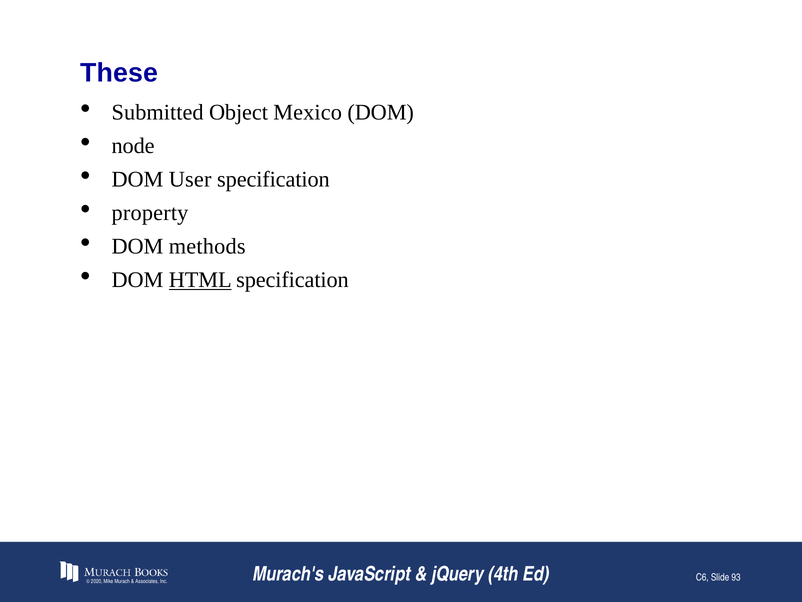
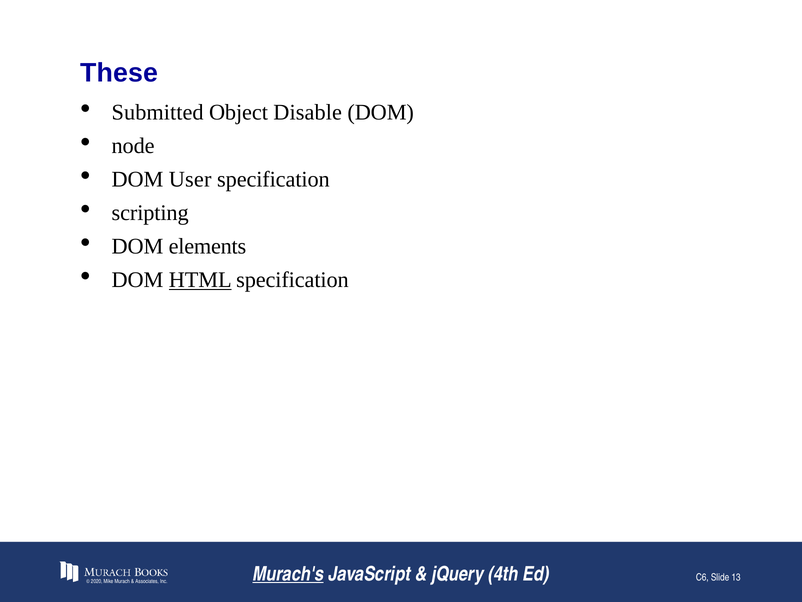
Mexico: Mexico -> Disable (308, 113)
property: property -> scripting (150, 213)
methods: methods -> elements (207, 246)
Murach's underline: none -> present (288, 573)
93: 93 -> 13 (736, 577)
